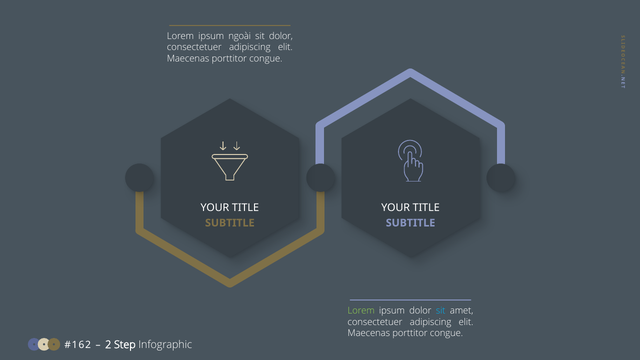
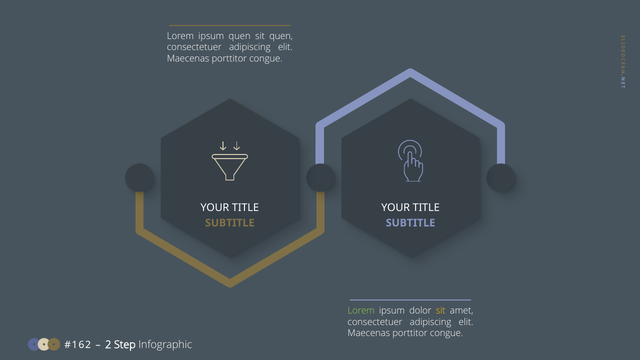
ipsum ngoài: ngoài -> quen (240, 36)
sit dolor: dolor -> quen (281, 36)
sit colour: light blue -> yellow (441, 311)
